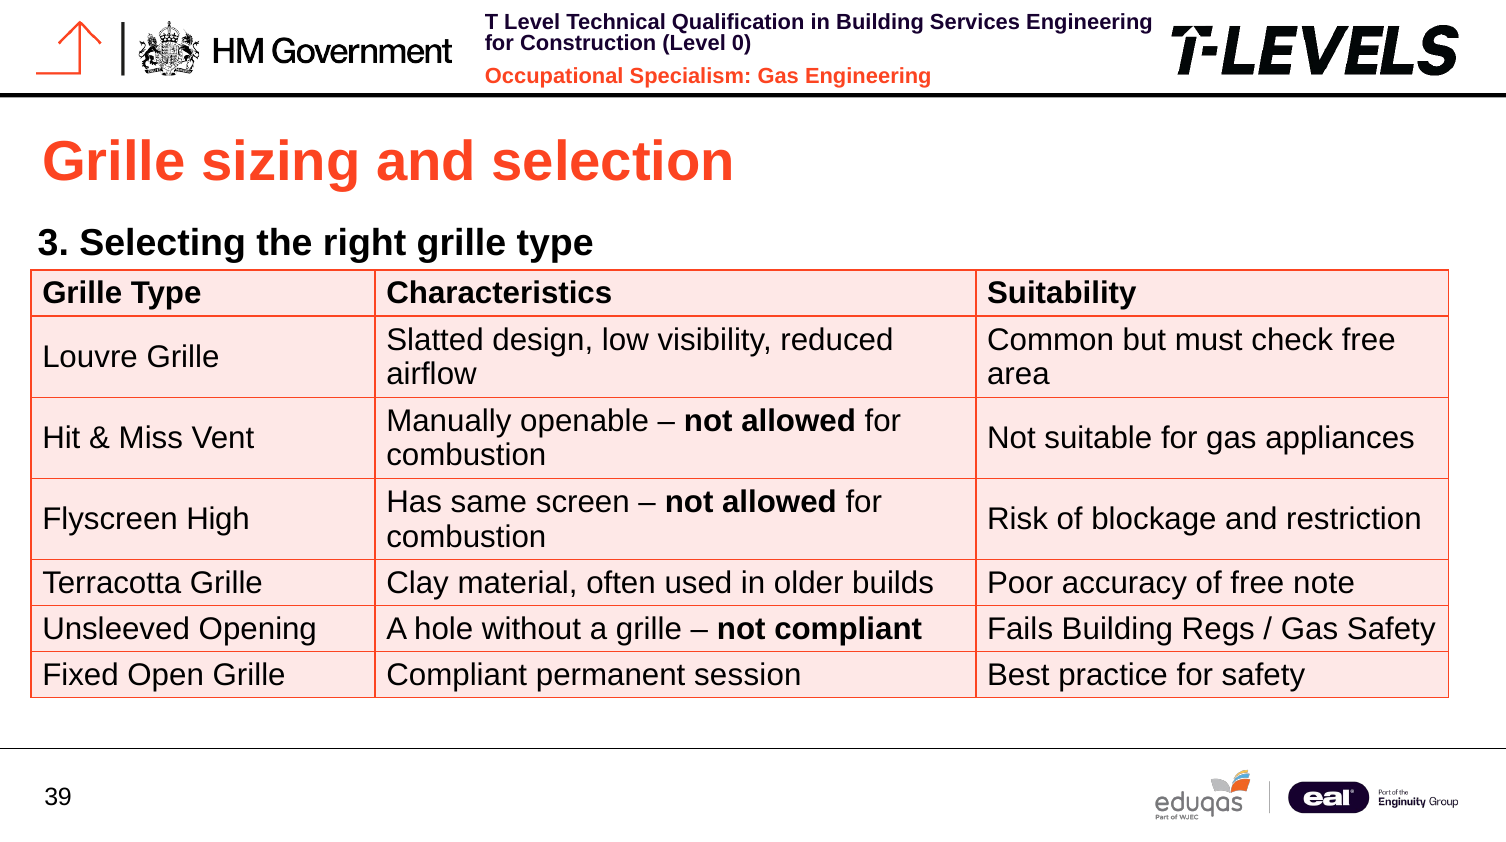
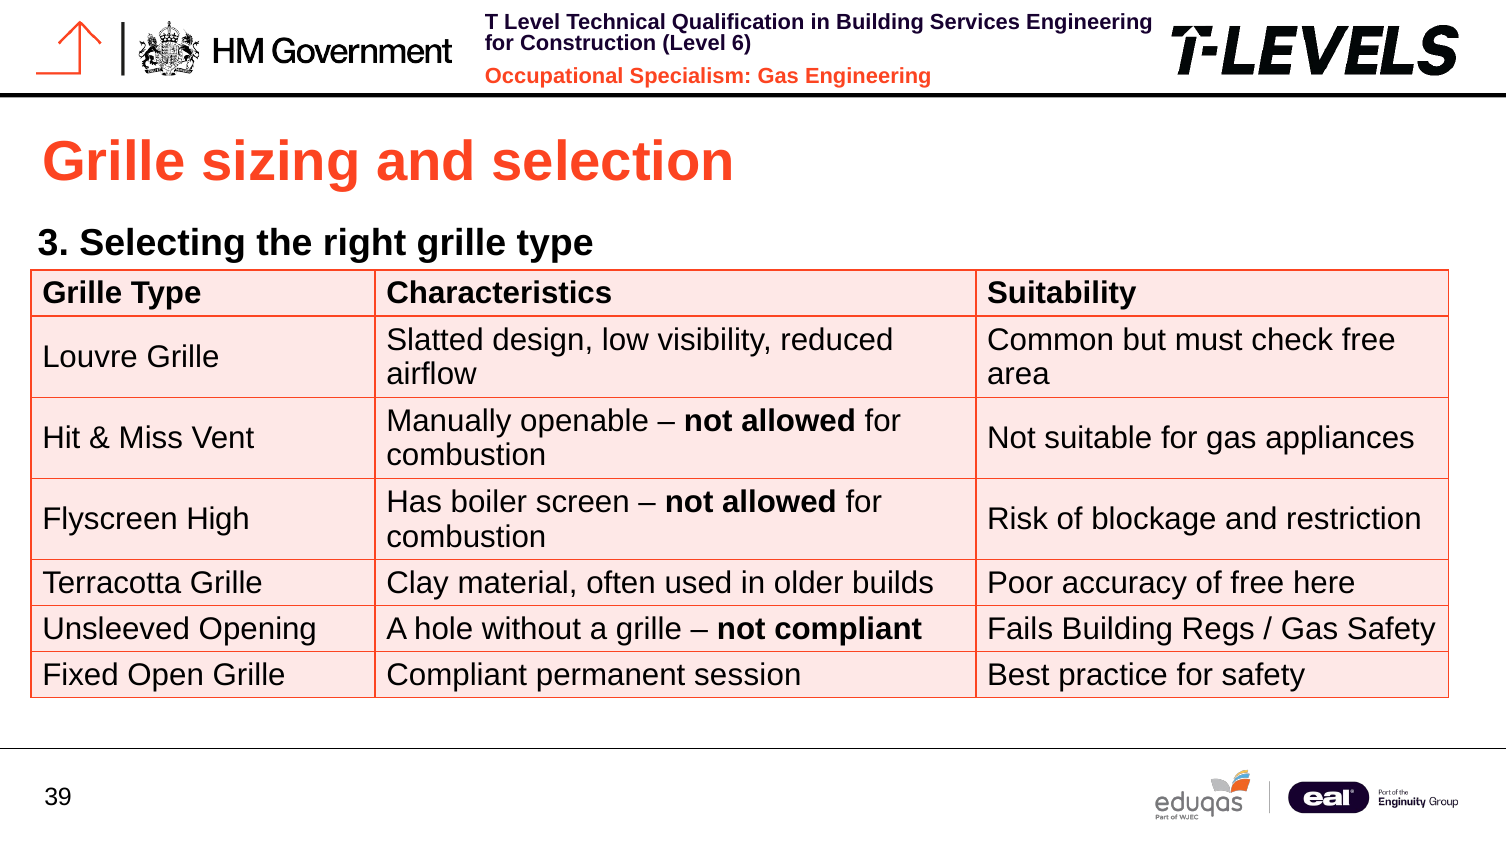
0: 0 -> 6 (742, 43)
same: same -> boiler (489, 502)
note: note -> here (1324, 583)
